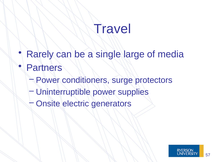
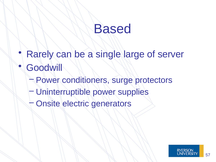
Travel: Travel -> Based (112, 29)
media: media -> server (171, 54)
Partners: Partners -> Goodwill (44, 68)
